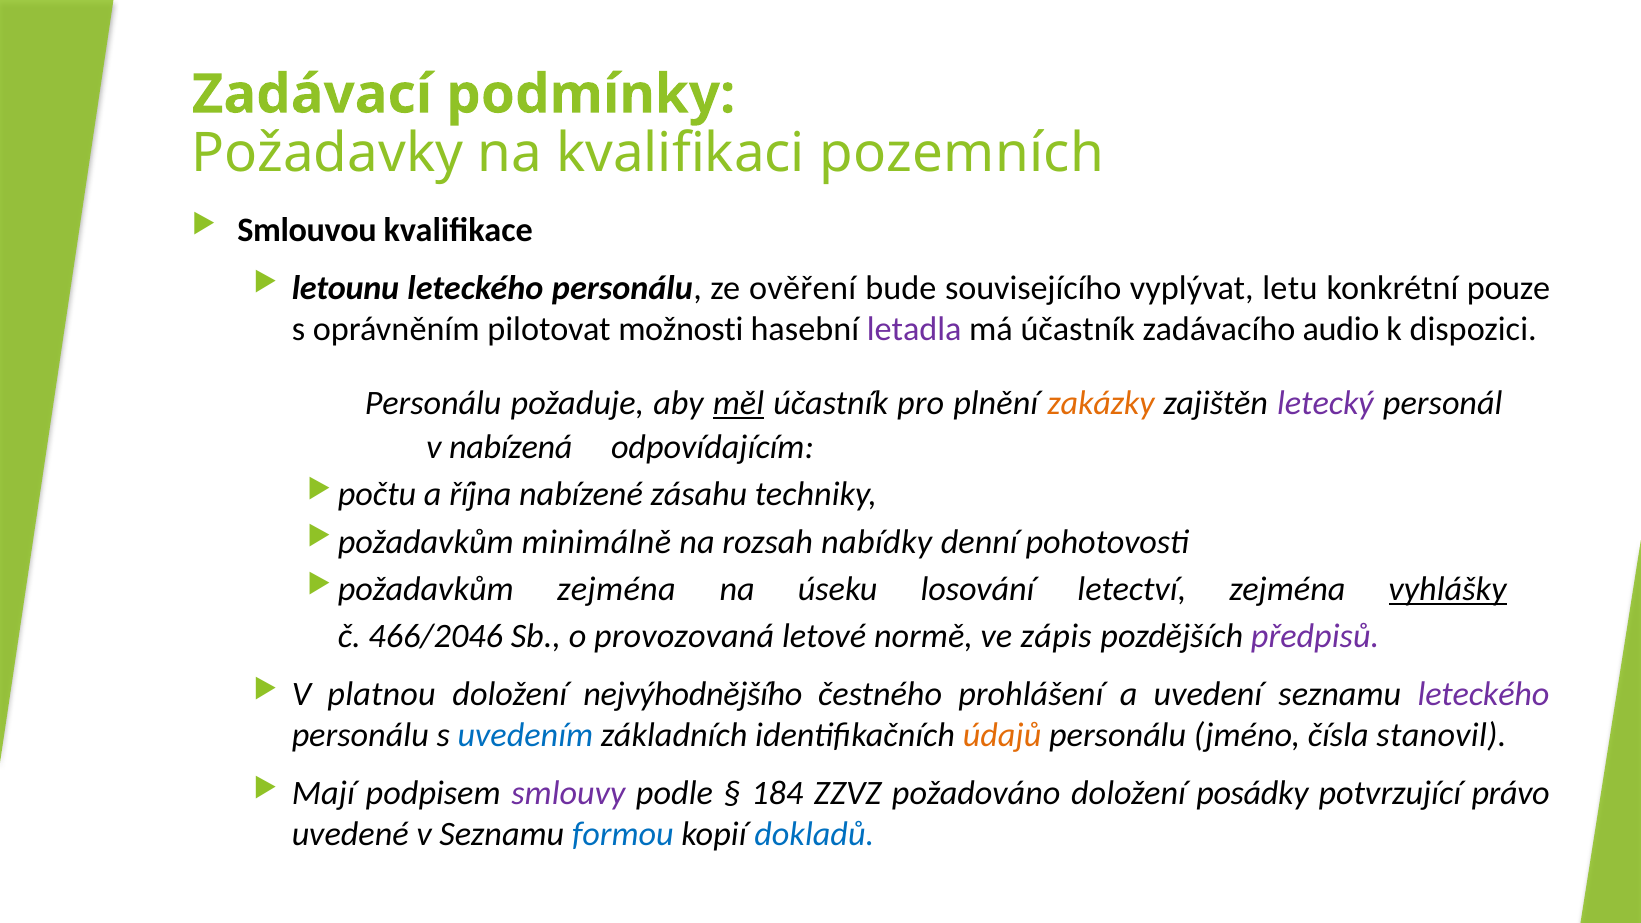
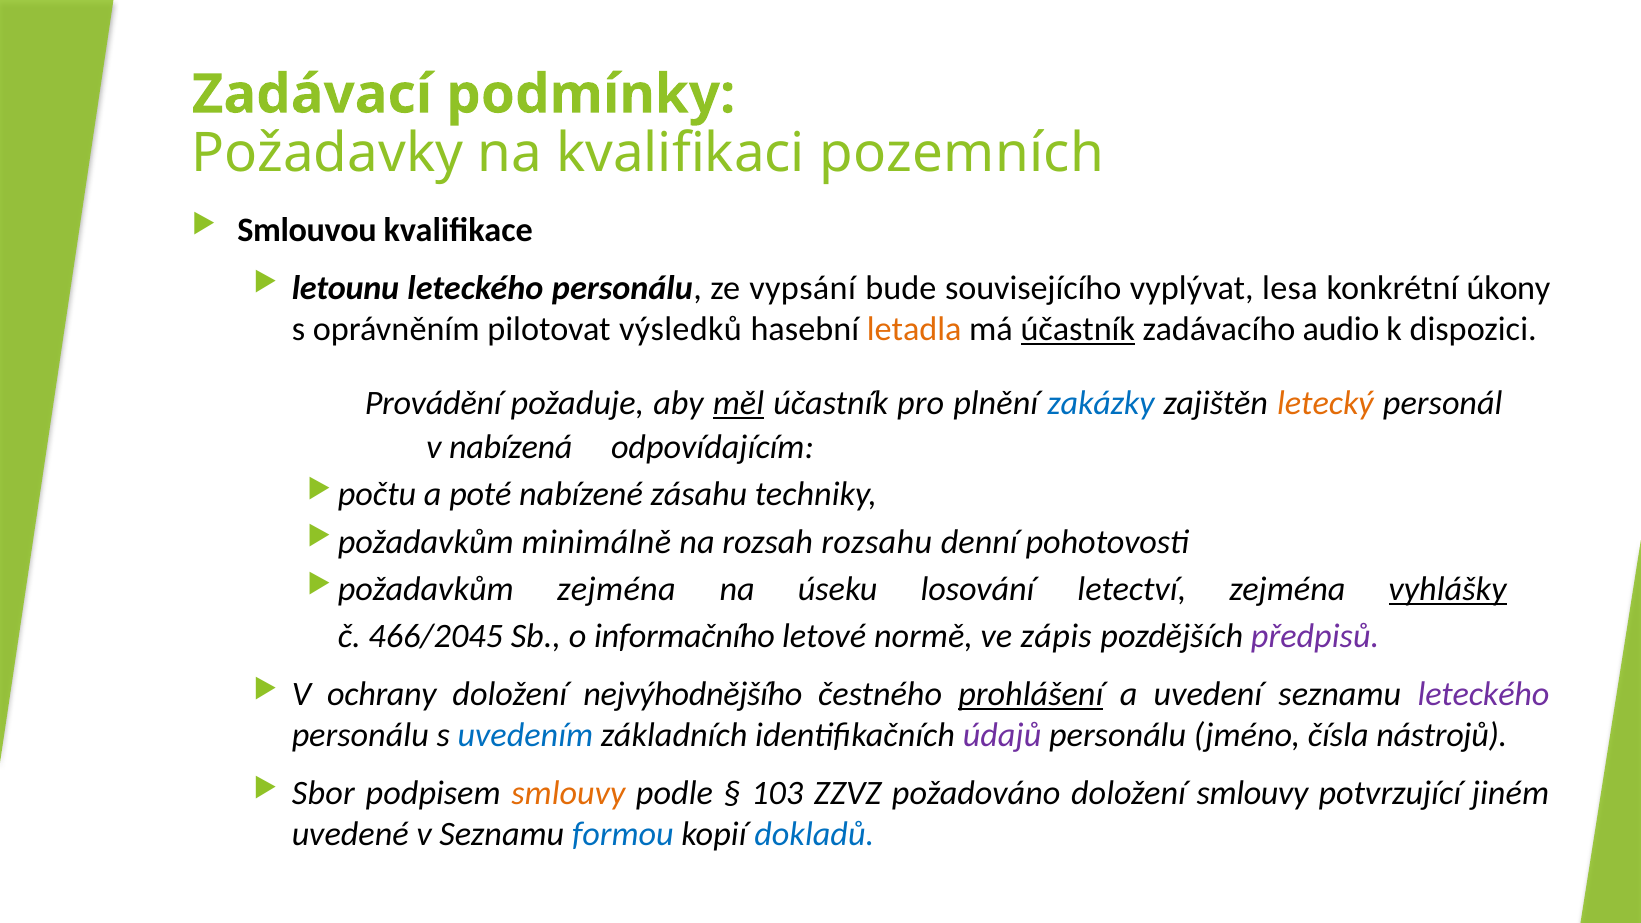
ověření: ověření -> vypsání (803, 288)
letu: letu -> lesa (1290, 288)
pouze: pouze -> úkony (1508, 288)
možnosti: možnosti -> výsledků (680, 329)
letadla colour: purple -> orange (914, 329)
účastník underline: none -> present (1078, 329)
Personálu: Personálu -> Provádění (433, 404)
zakázky colour: orange -> blue (1101, 404)
letecký colour: purple -> orange (1325, 404)
října: října -> poté (480, 495)
nabídky: nabídky -> rozsahu (877, 542)
466/2046: 466/2046 -> 466/2045 (436, 636)
provozovaná: provozovaná -> informačního (684, 636)
platnou: platnou -> ochrany (382, 694)
prohlášení underline: none -> present (1031, 694)
údajů colour: orange -> purple (1002, 735)
stanovil: stanovil -> nástrojů (1442, 735)
Mají: Mají -> Sbor (323, 794)
smlouvy colour: purple -> orange (568, 794)
184: 184 -> 103 (777, 794)
doložení posádky: posádky -> smlouvy (1252, 794)
právo: právo -> jiném (1510, 794)
